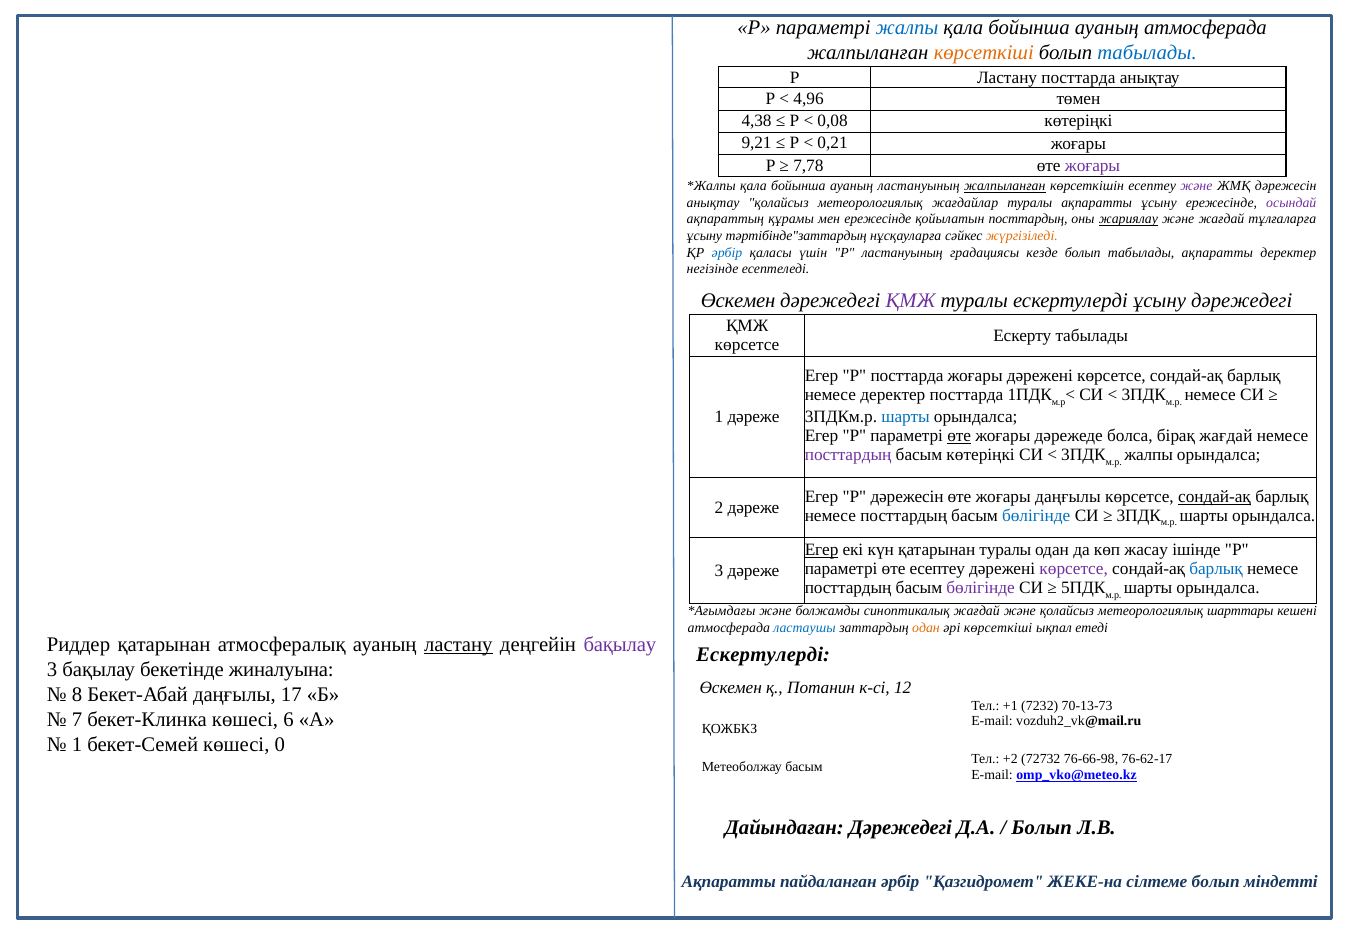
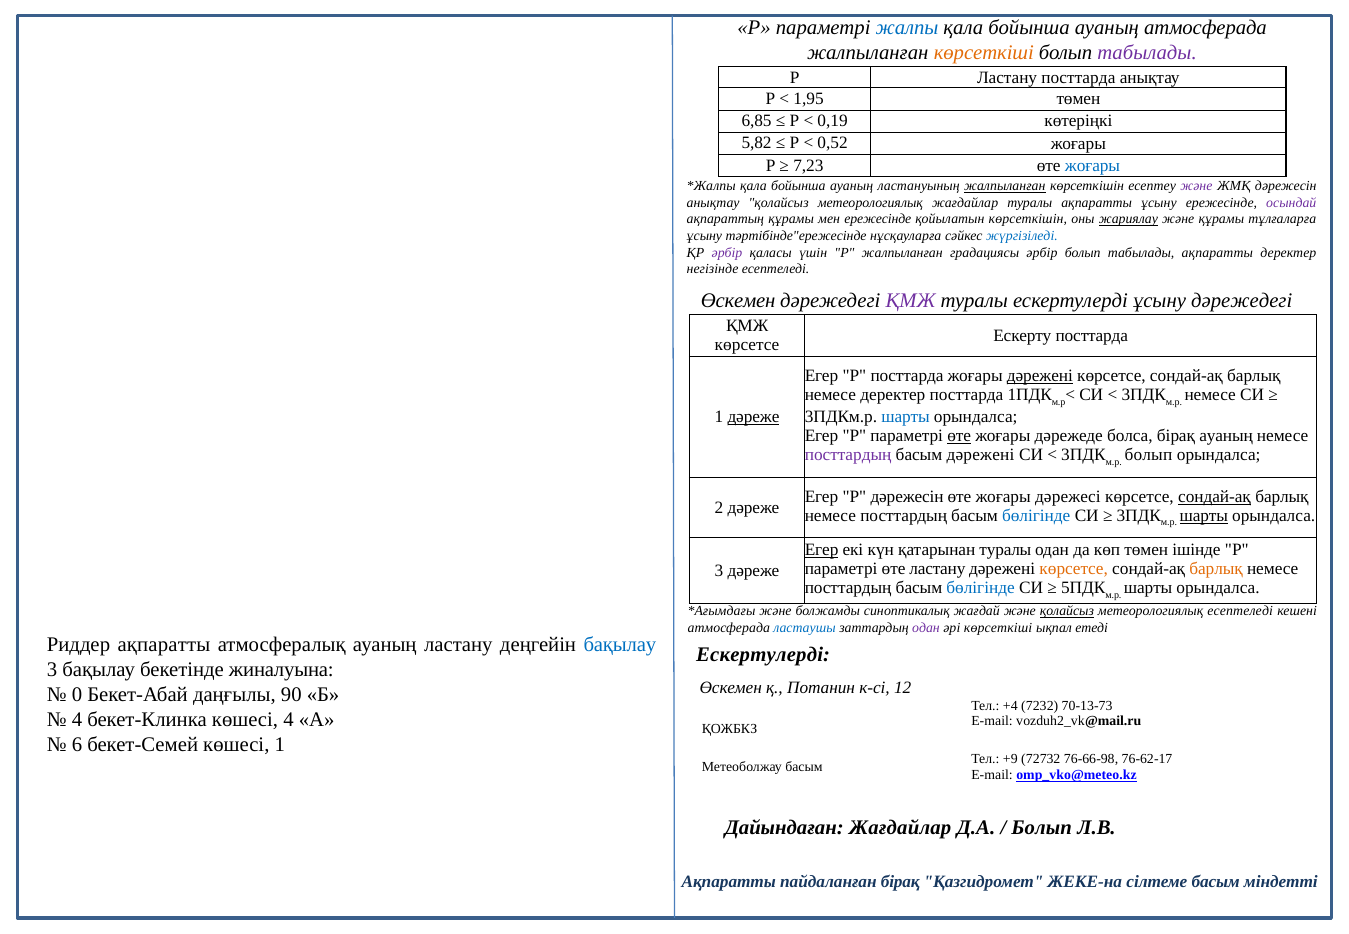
табылады colour: blue -> purple (1147, 53)
4,96: 4,96 -> 1,95 (809, 99)
4,38: 4,38 -> 6,85 (757, 121)
0,08: 0,08 -> 0,19 (833, 121)
9,21: 9,21 -> 5,82 (757, 143)
0,21: 0,21 -> 0,52 (833, 143)
7,78: 7,78 -> 7,23 (808, 165)
жоғары colour: purple -> blue (1092, 166)
қойылатын посттардың: посттардың -> көрсеткішін (1028, 219)
және жағдай: жағдай -> құрамы (1221, 219)
тәртібінде"заттардың: тәртібінде"заттардың -> тәртібінде"ережесінде (796, 236)
жүргізіледі colour: orange -> blue (1022, 236)
әрбір colour: blue -> purple (727, 253)
Р ластануының: ластануының -> жалпыланған (902, 253)
градациясы кезде: кезде -> әрбір (1042, 253)
Ескерту табылады: табылады -> посттарда (1092, 336)
дәрежені underline: none -> present (1040, 376)
дәреже underline: none -> present (753, 417)
бірақ жағдай: жағдай -> ауаның (1226, 436)
басым көтеріңкі: көтеріңкі -> дәрежені (980, 455)
жалпы: жалпы -> болып (1148, 455)
жоғары даңғылы: даңғылы -> дәрежесі (1068, 497)
шарты underline: none -> present (1204, 516)
көп жасау: жасау -> төмен (1146, 550)
өте есептеу: есептеу -> ластану (937, 569)
көрсетсе colour: purple -> orange (1074, 569)
барлық colour: blue -> orange (1216, 569)
бөлігінде colour: purple -> blue (981, 588)
қолайсыз underline: none -> present (1067, 611)
метеорологиялық шарттары: шарттары -> есептеледі (1240, 611)
одан colour: orange -> purple (926, 628)
Риддер қатарынан: қатарынан -> ақпаратты (164, 645)
ластану underline: present -> none (458, 645)
бақылау colour: purple -> blue (620, 645)
8: 8 -> 0 (77, 694)
17: 17 -> 90 (291, 694)
+1: +1 -> +4 (1010, 705)
7: 7 -> 4 (77, 719)
көшесі 6: 6 -> 4 (288, 719)
1: 1 -> 6 (77, 744)
көшесі 0: 0 -> 1 (280, 744)
+2: +2 -> +9 (1010, 759)
Дайындаған Дәрежедегі: Дәрежедегі -> Жағдайлар (900, 828)
пайдаланған әрбір: әрбір -> бірақ (900, 881)
сілтеме болып: болып -> басым (1216, 881)
